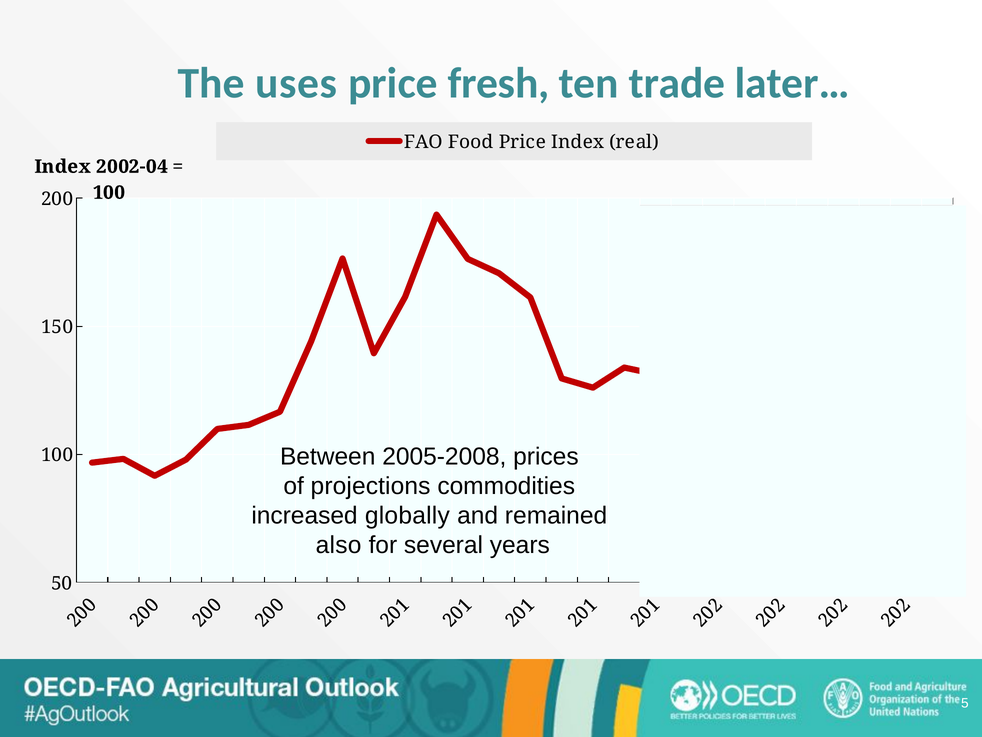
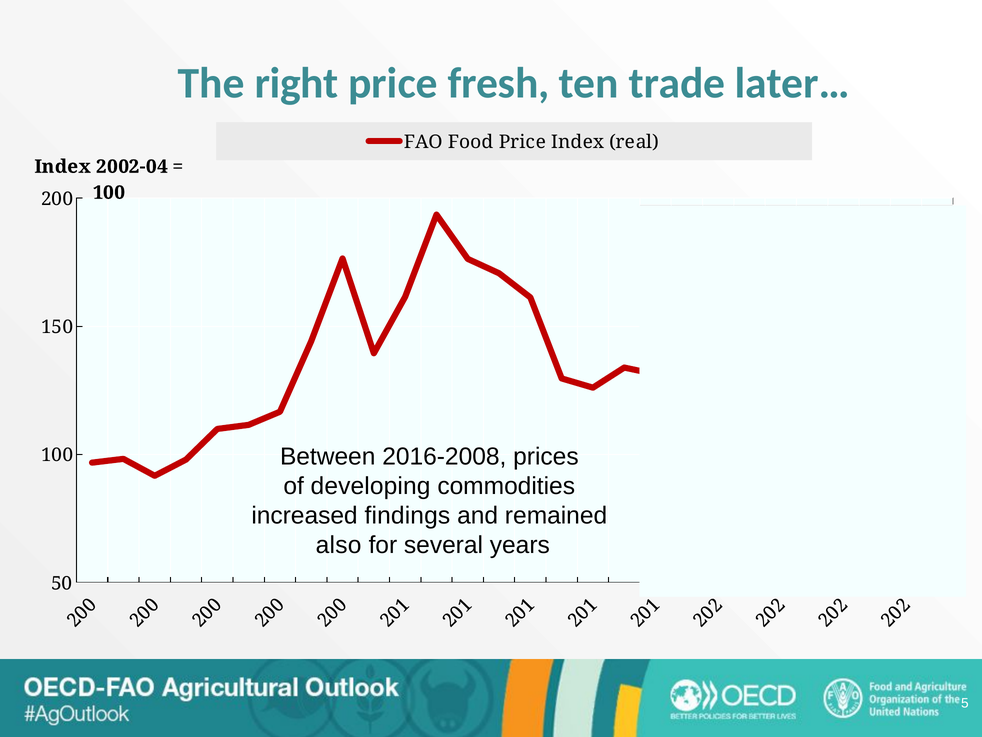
uses: uses -> right (297, 83)
2005-2008: 2005-2008 -> 2016-2008 (444, 456)
projections: projections -> developing (371, 486)
globally: globally -> findings (407, 515)
